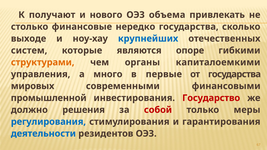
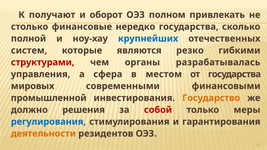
нового: нового -> оборот (106, 15)
объема: объема -> полном (167, 15)
выходе: выходе -> полной (29, 39)
опоре: опоре -> резко (190, 51)
структурами colour: orange -> red (43, 62)
капиталоемкими: капиталоемкими -> разрабатывалась (218, 62)
много: много -> сфера (108, 74)
первые: первые -> местом (164, 74)
Государство colour: red -> orange (211, 98)
деятельности colour: blue -> orange (43, 134)
